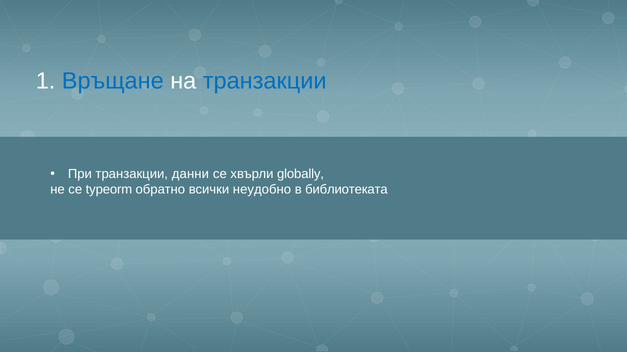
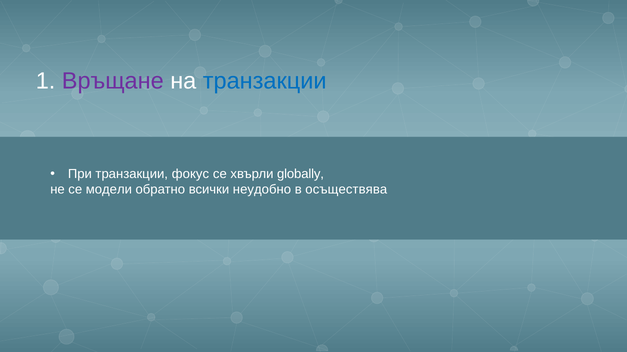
Връщане colour: blue -> purple (113, 81)
данни: данни -> фокус (190, 174)
typeorm: typeorm -> модели (109, 190)
библиотеката: библиотеката -> осъществява (346, 190)
